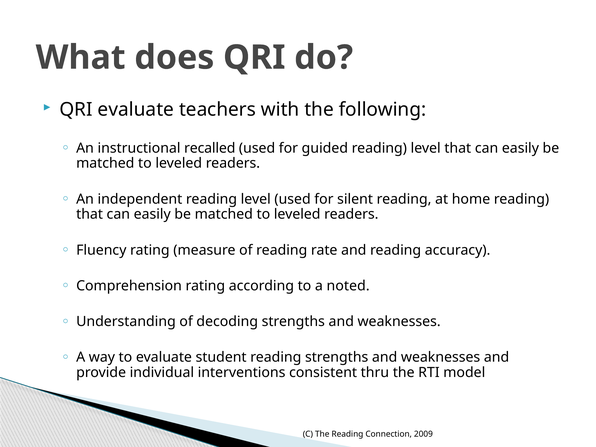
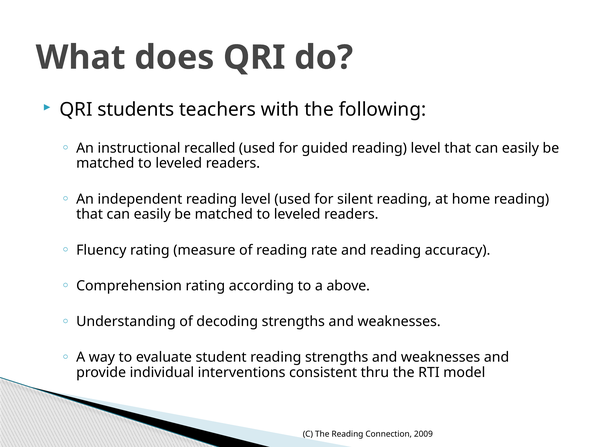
QRI evaluate: evaluate -> students (136, 110)
noted: noted -> above (348, 286)
